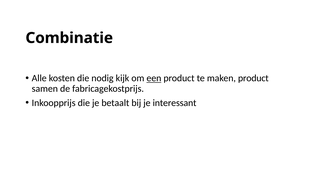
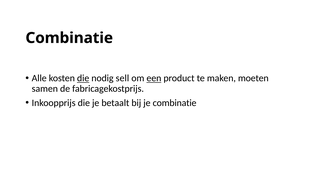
die underline: none -> present (83, 78)
kijk: kijk -> sell (122, 78)
maken product: product -> moeten (253, 78)
je interessant: interessant -> combinatie (175, 103)
